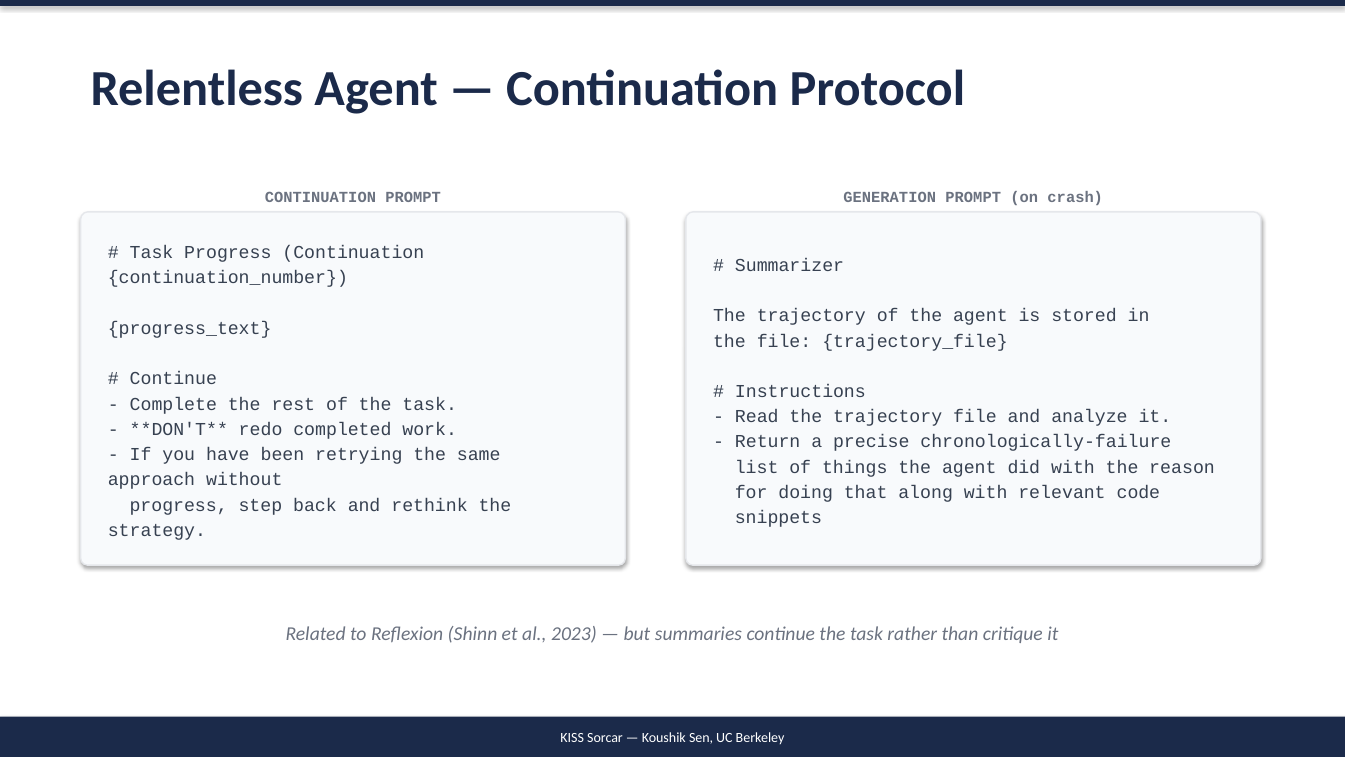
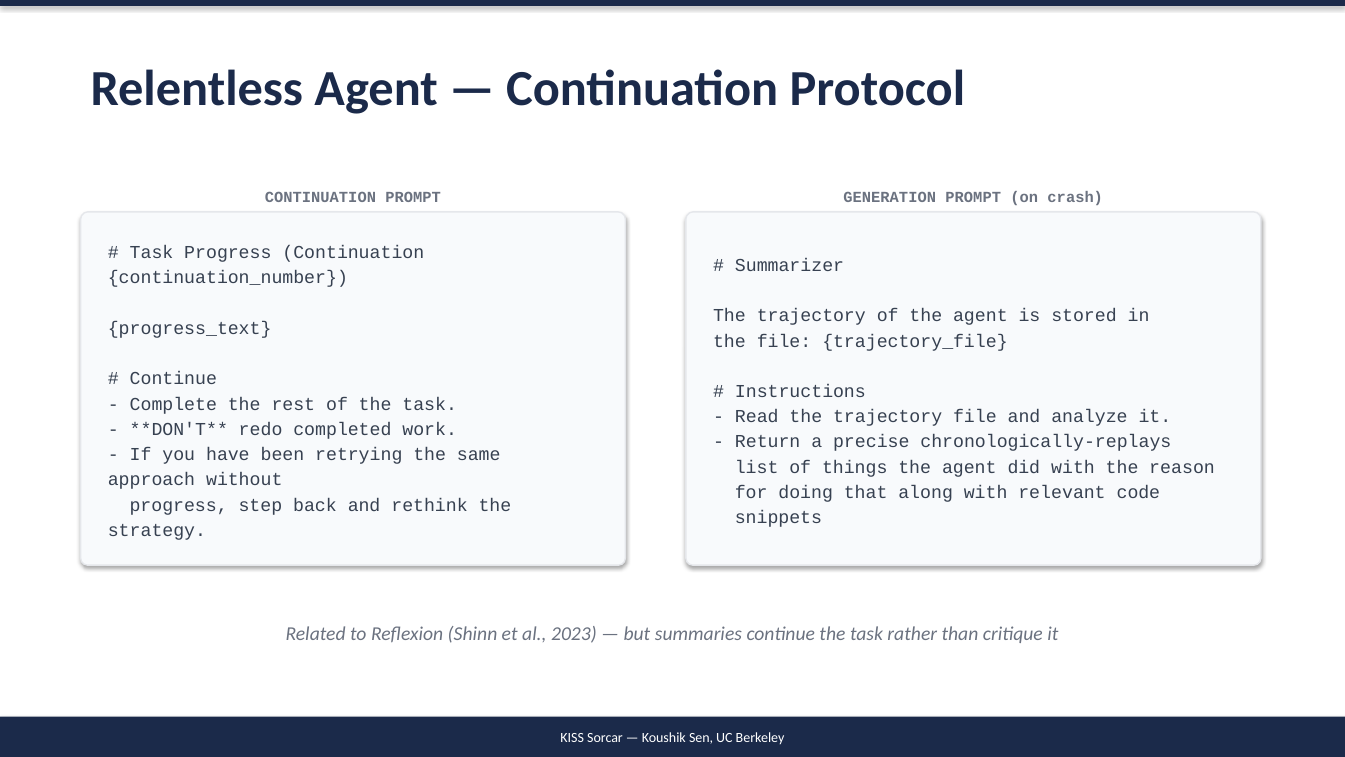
chronologically-failure: chronologically-failure -> chronologically-replays (1046, 442)
